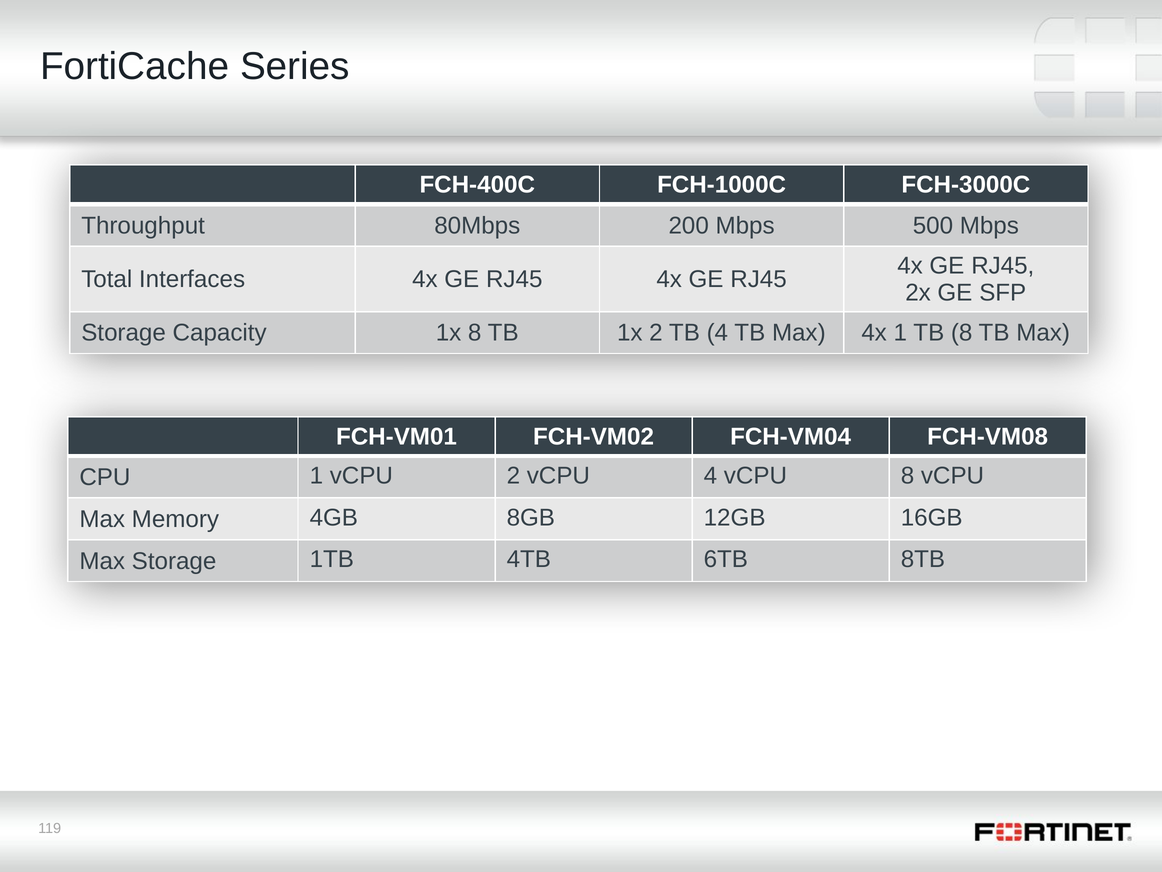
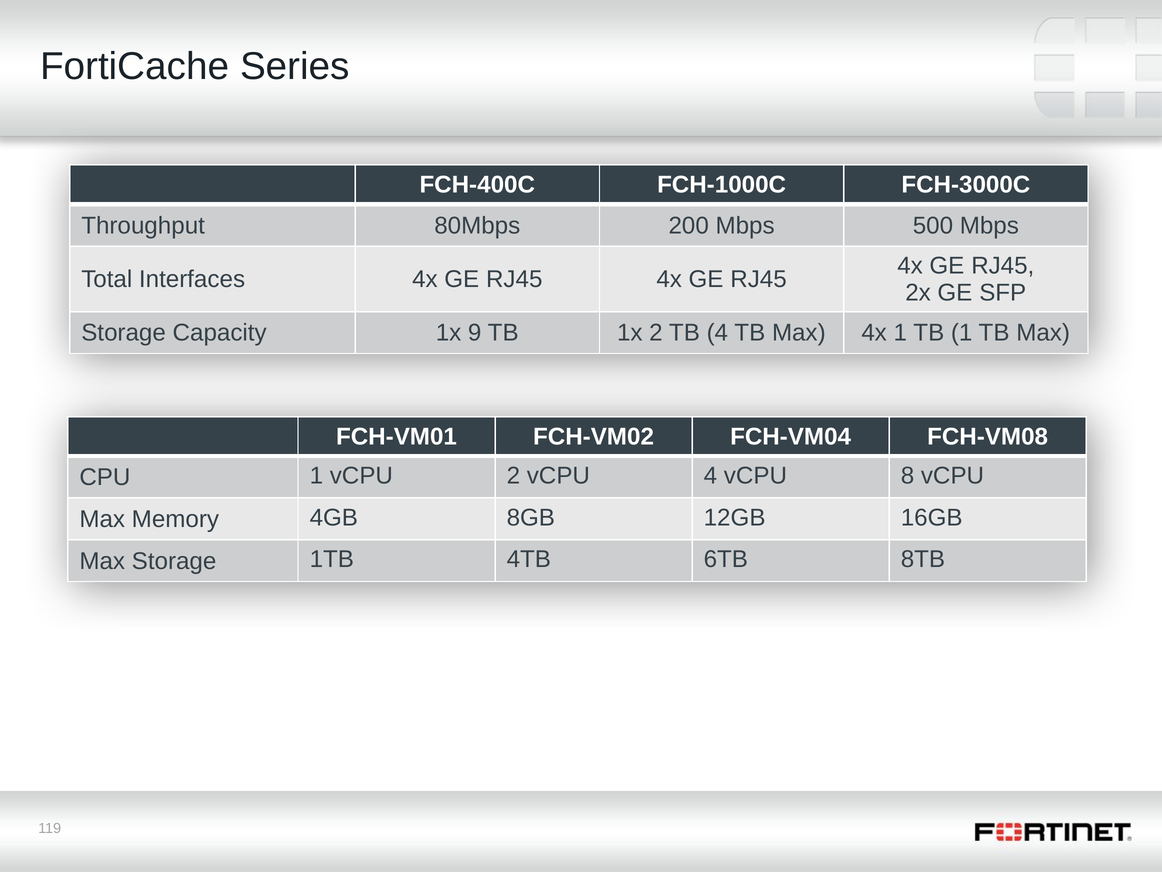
1x 8: 8 -> 9 (475, 333)
TB 8: 8 -> 1 (962, 333)
